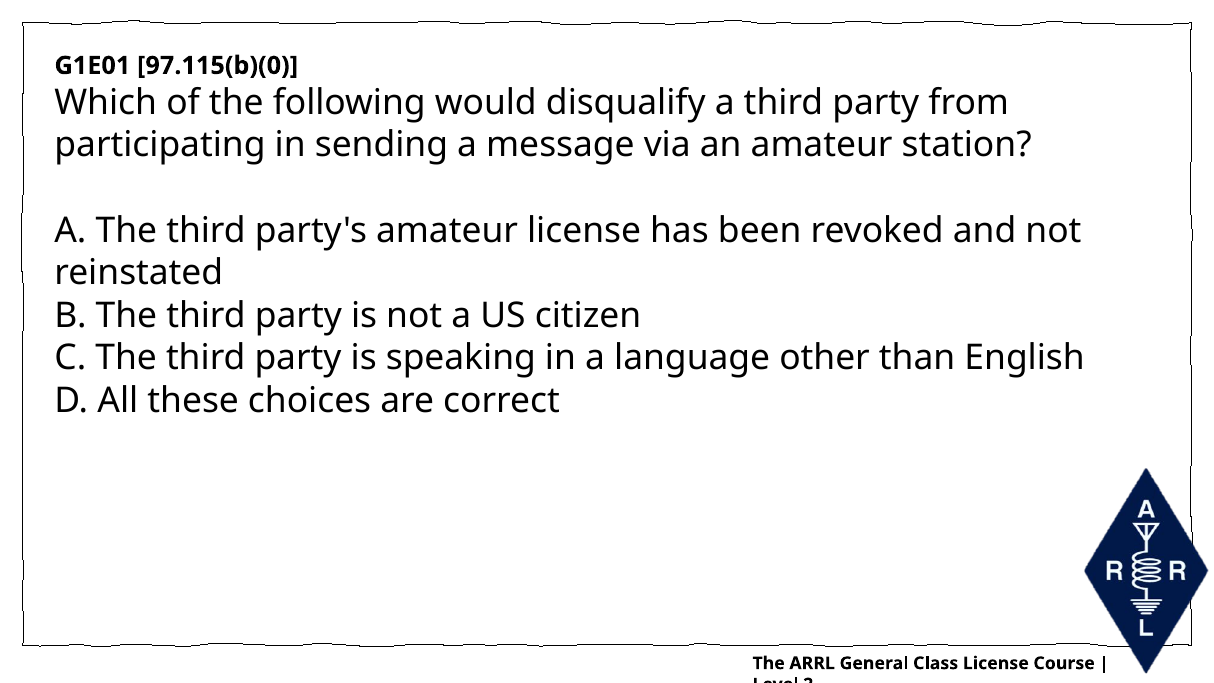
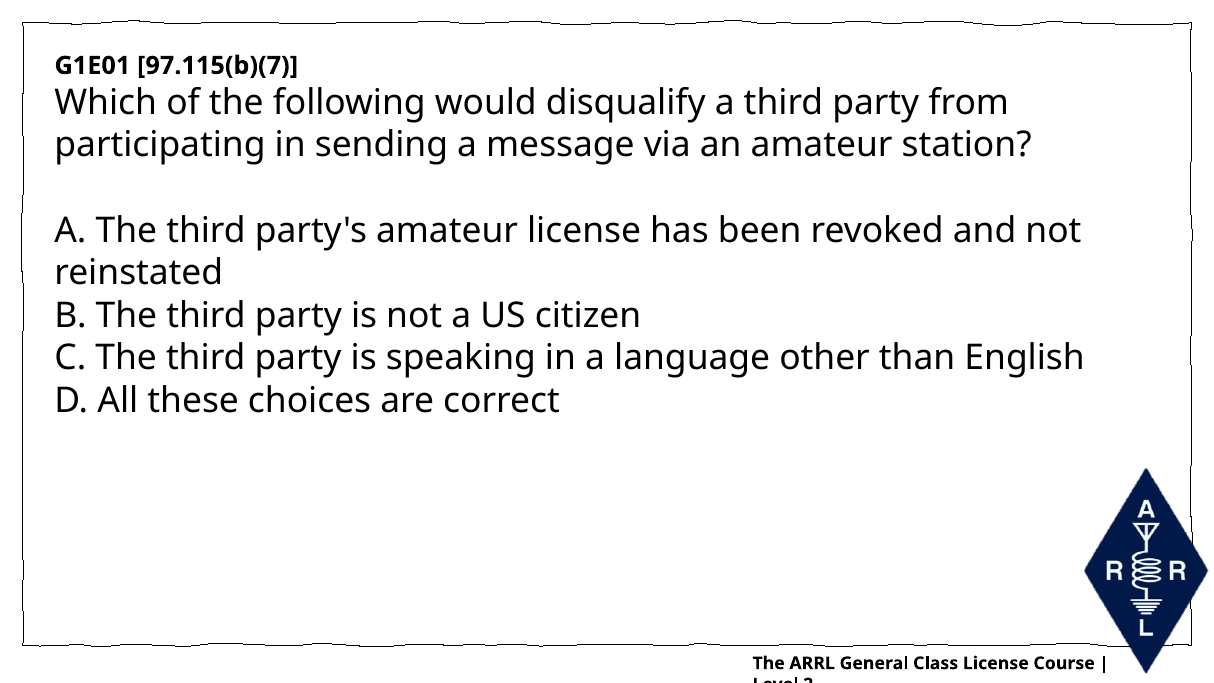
97.115(b)(0: 97.115(b)(0 -> 97.115(b)(7 (218, 66)
